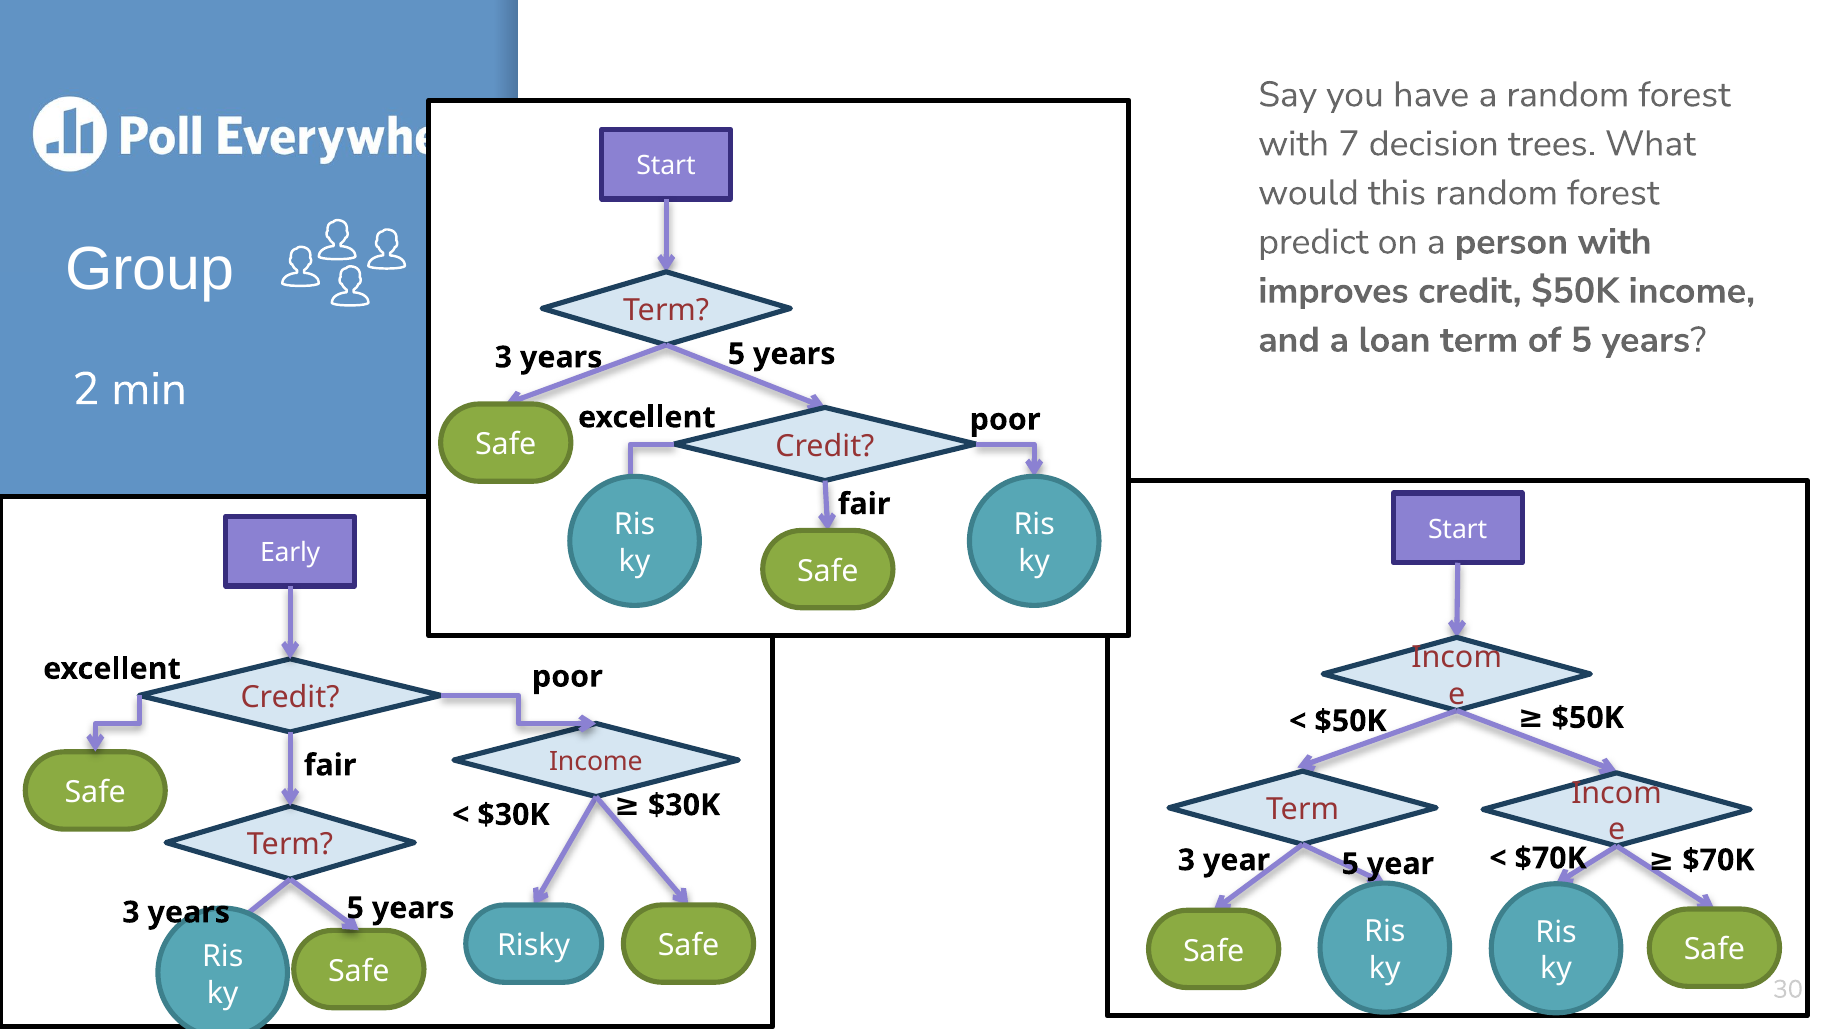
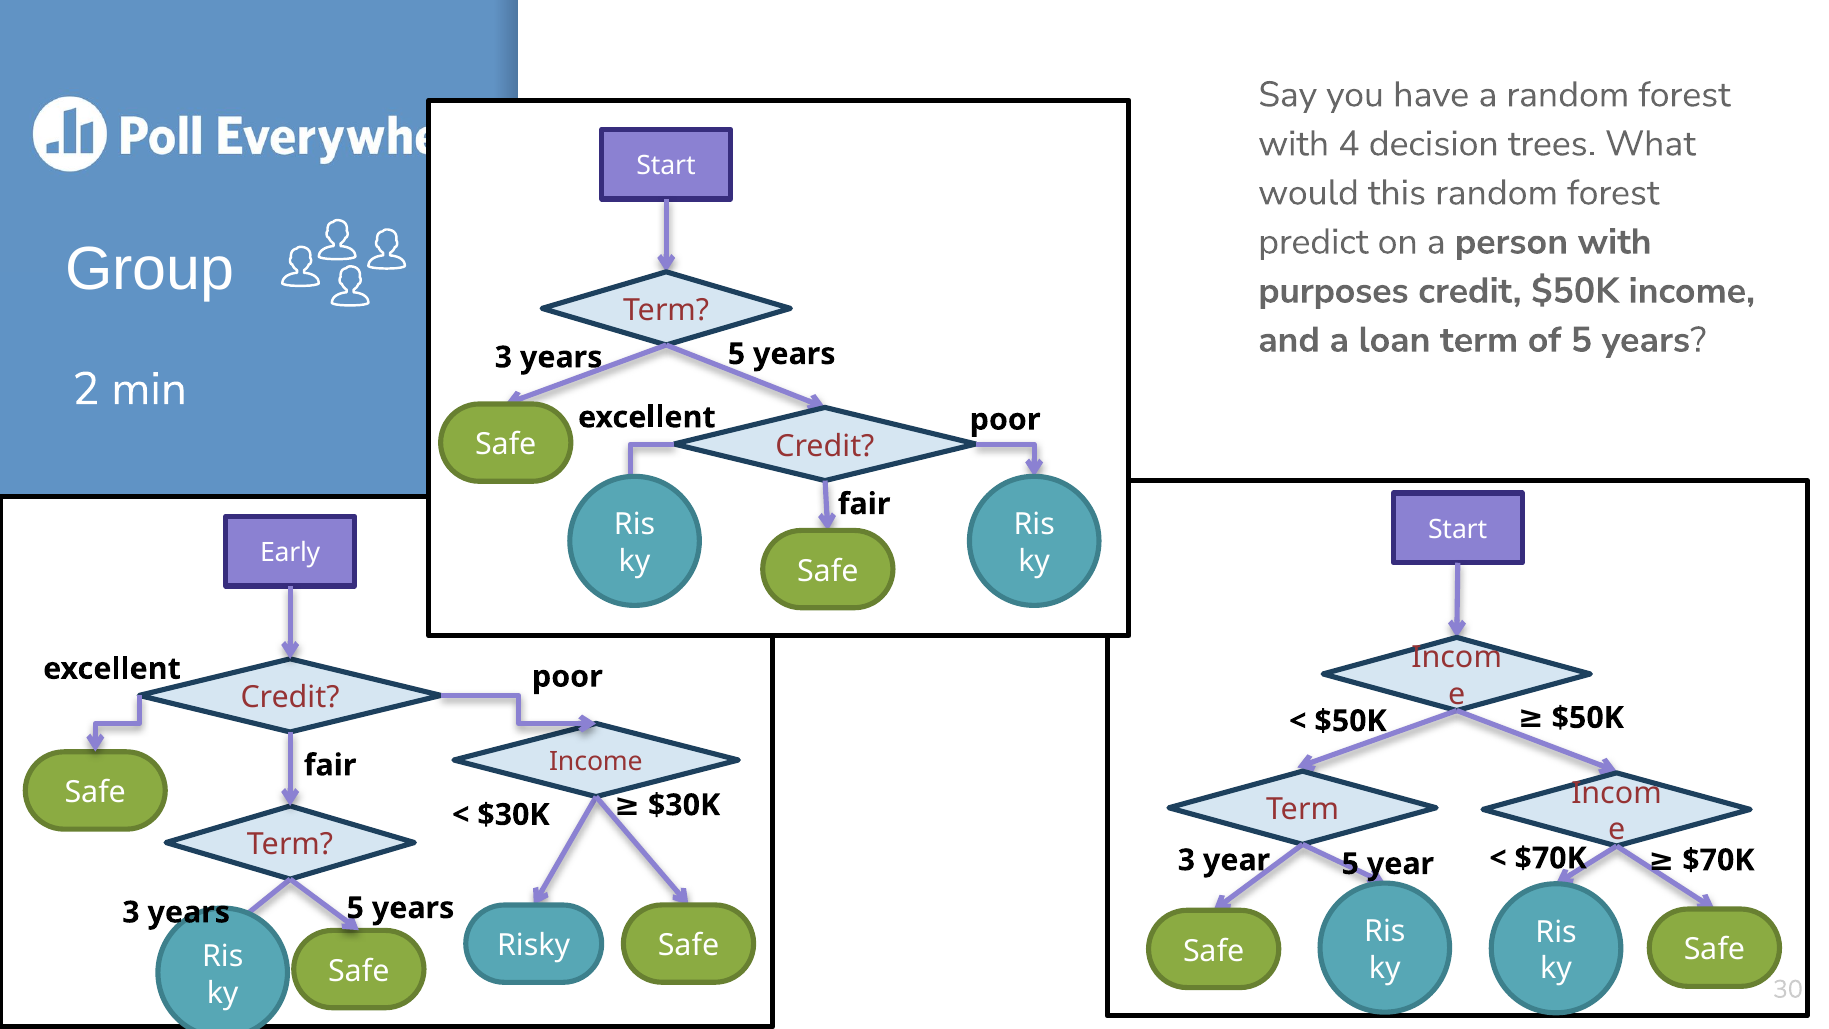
7: 7 -> 4 (1349, 144)
improves: improves -> purposes (1333, 291)
